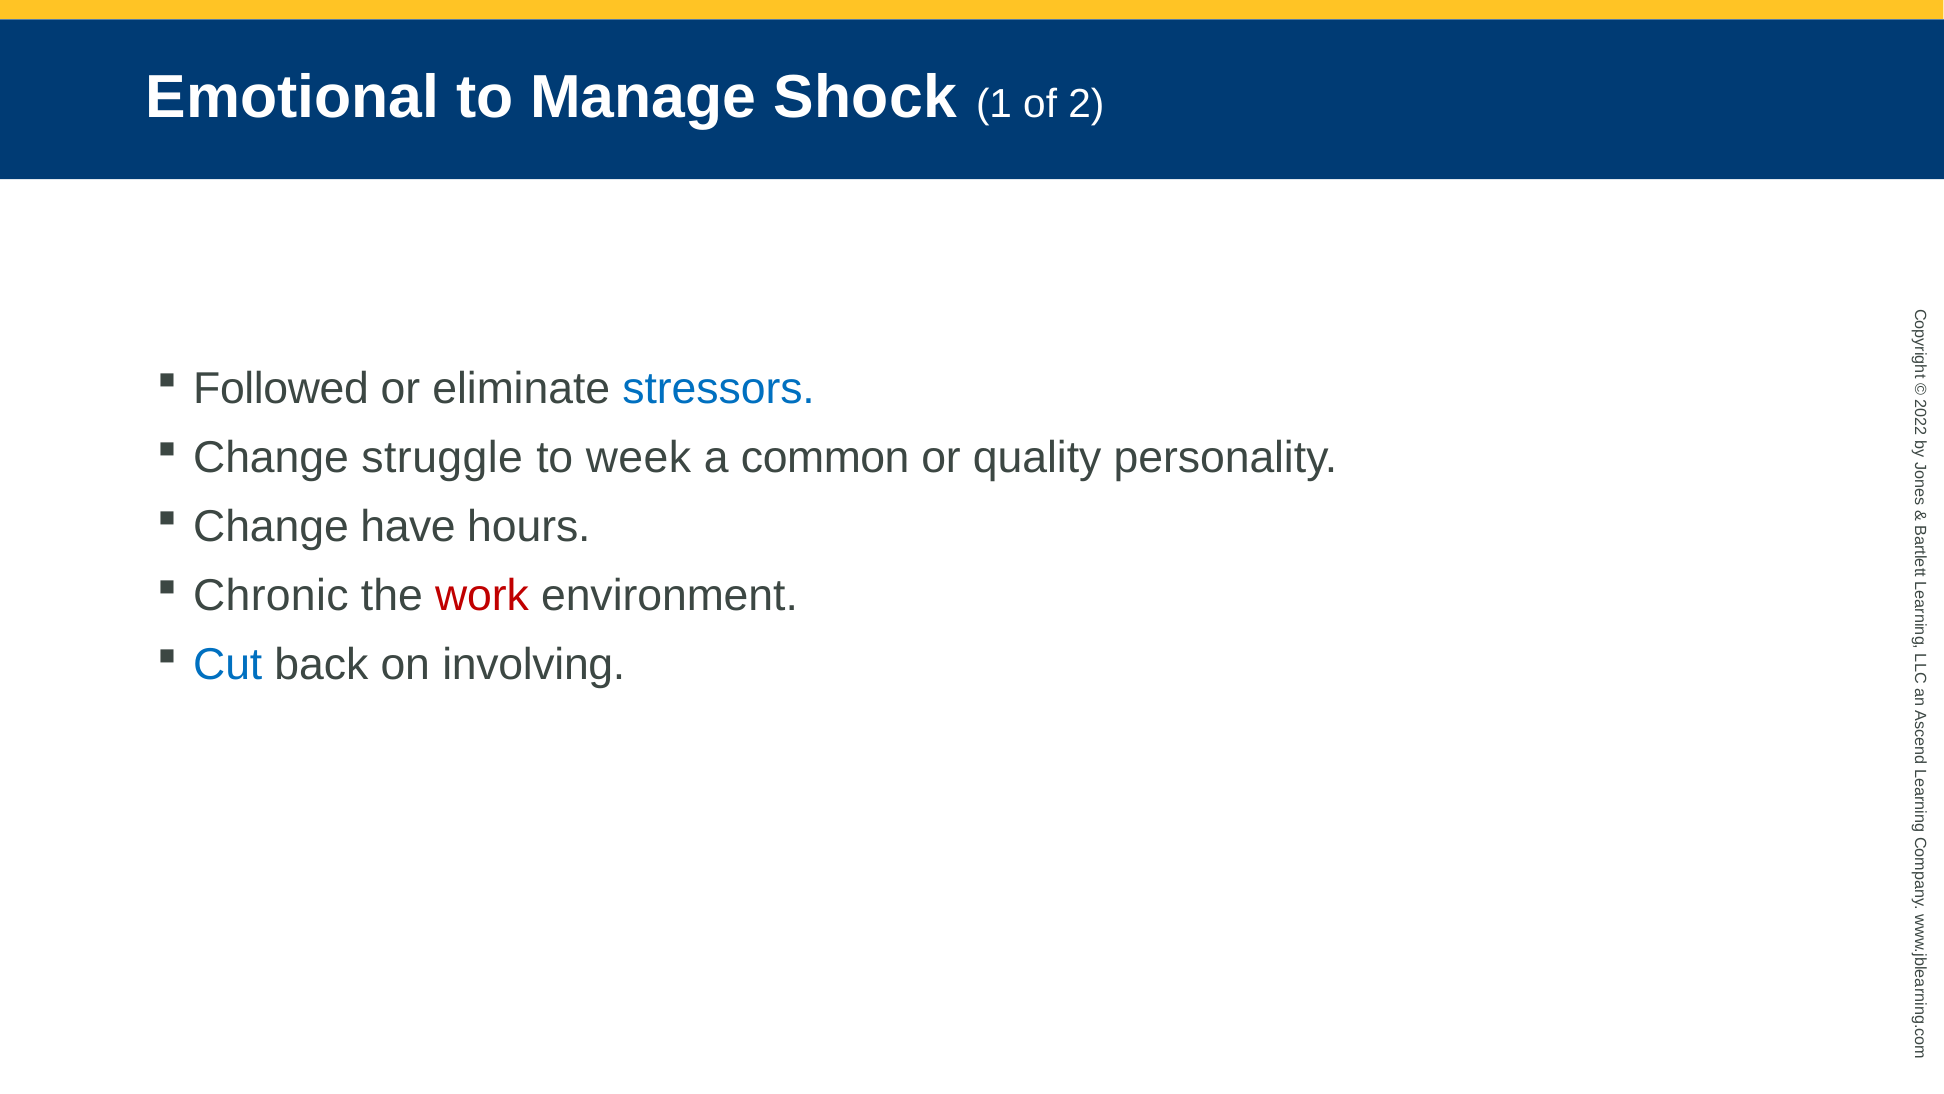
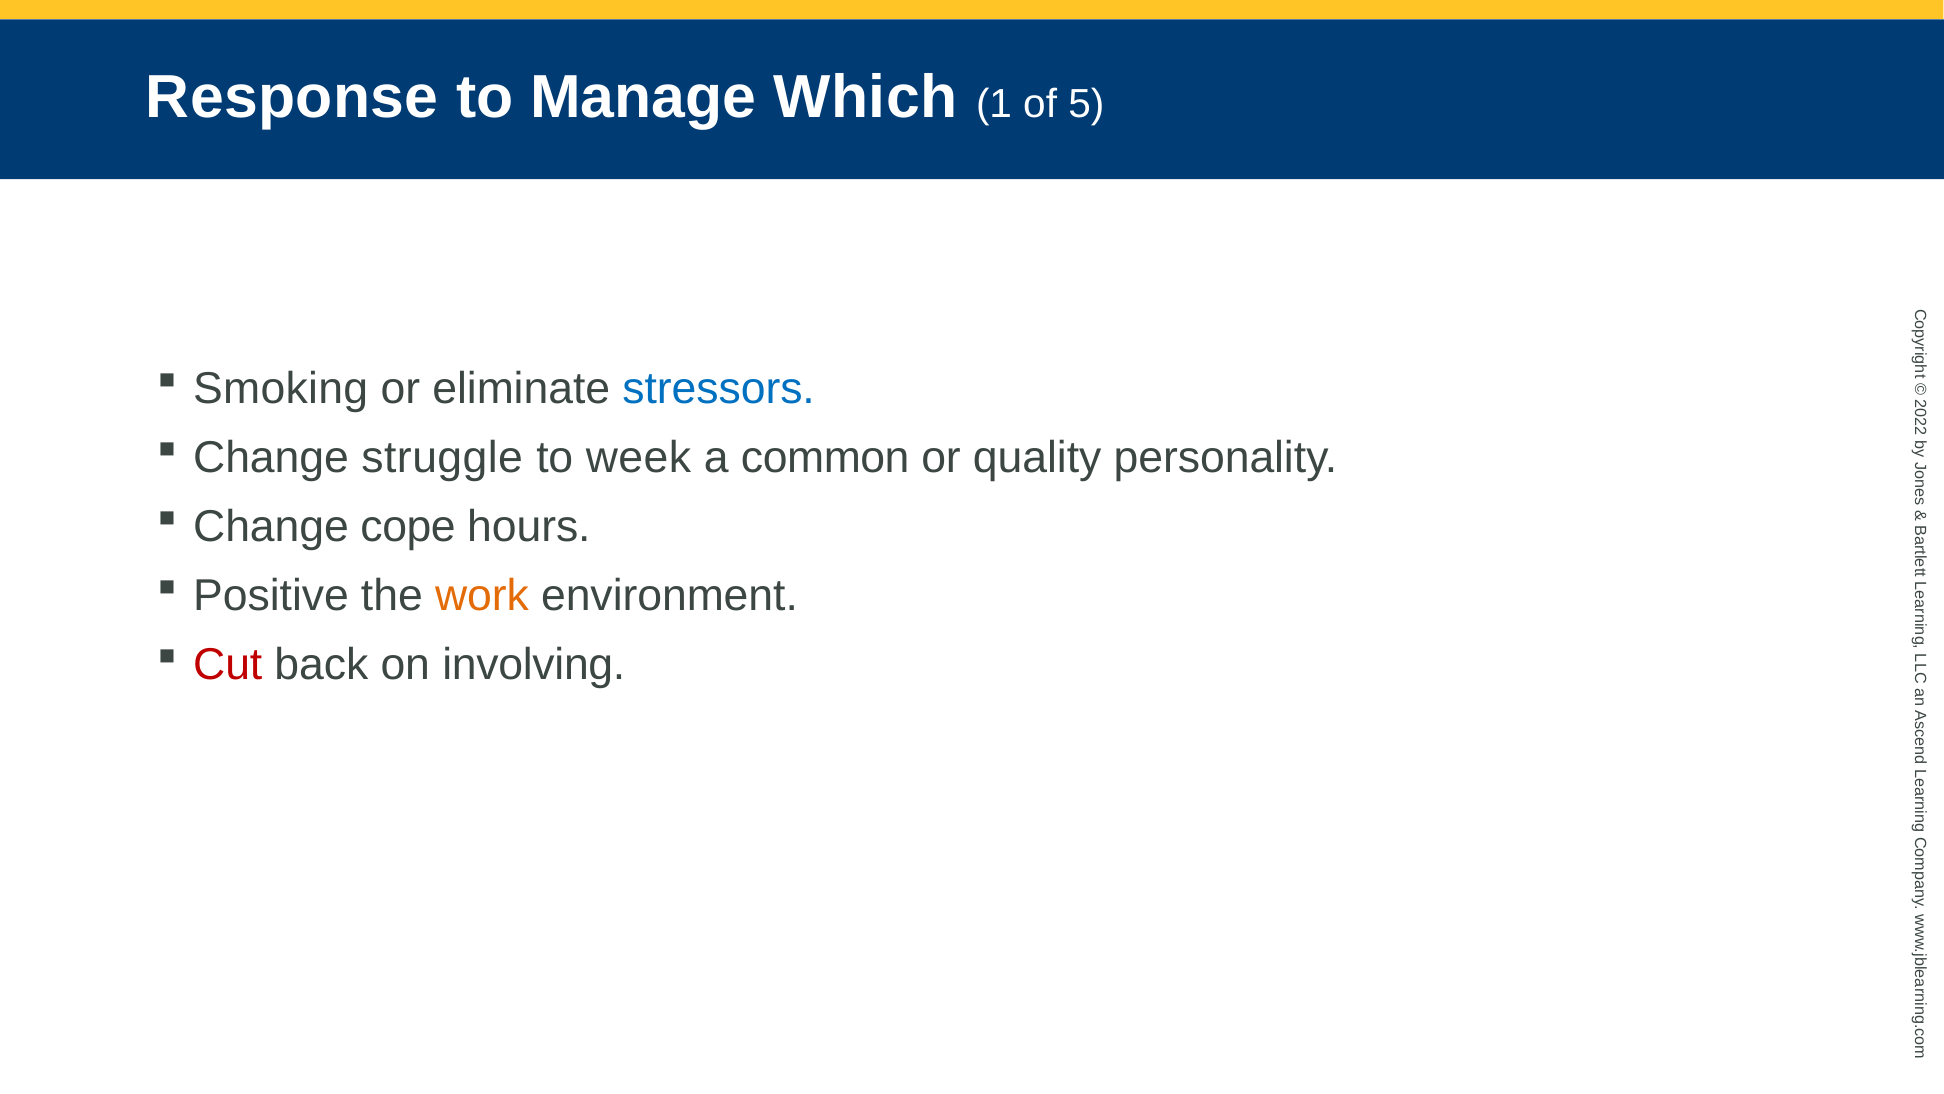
Emotional: Emotional -> Response (292, 98)
Shock: Shock -> Which (865, 98)
of 2: 2 -> 5 (1086, 104)
Followed: Followed -> Smoking (281, 388)
have: have -> cope (408, 527)
Chronic: Chronic -> Positive (271, 596)
work colour: red -> orange (482, 596)
Cut colour: blue -> red (228, 665)
